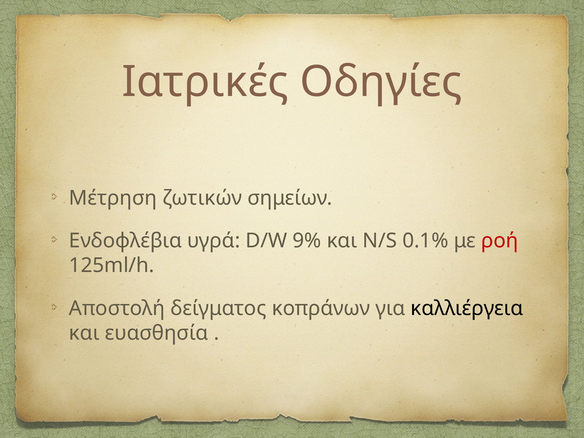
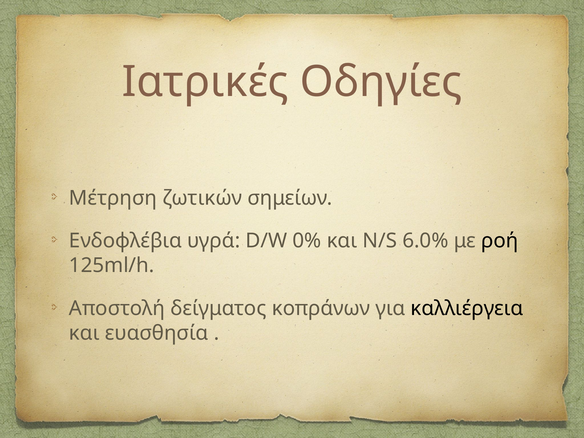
9%: 9% -> 0% (307, 241)
0.1%: 0.1% -> 6.0% (425, 241)
ροή colour: red -> black (500, 241)
